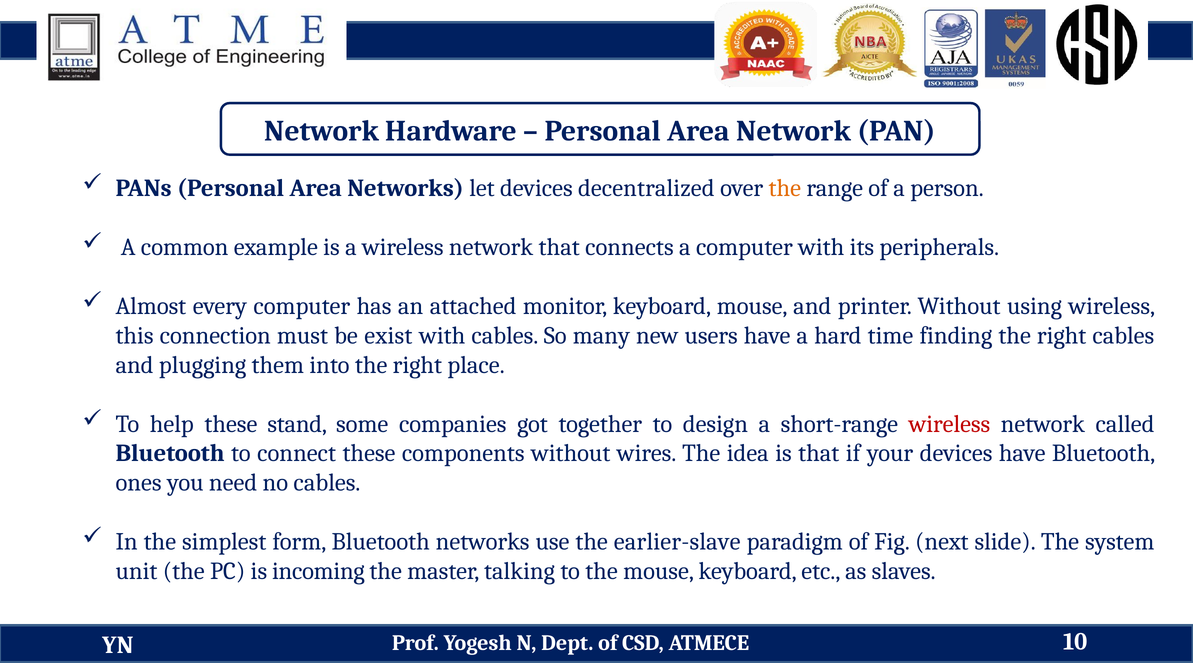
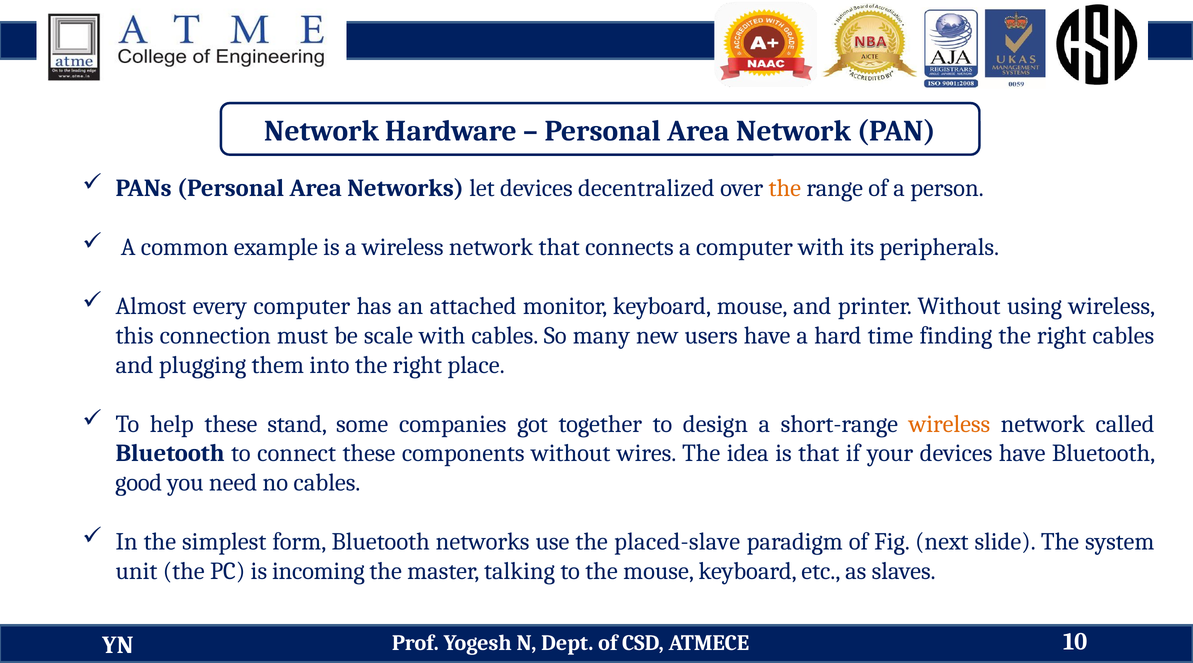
exist: exist -> scale (389, 335)
wireless colour: red -> orange (949, 424)
ones: ones -> good (139, 483)
earlier-slave: earlier-slave -> placed-slave (677, 542)
